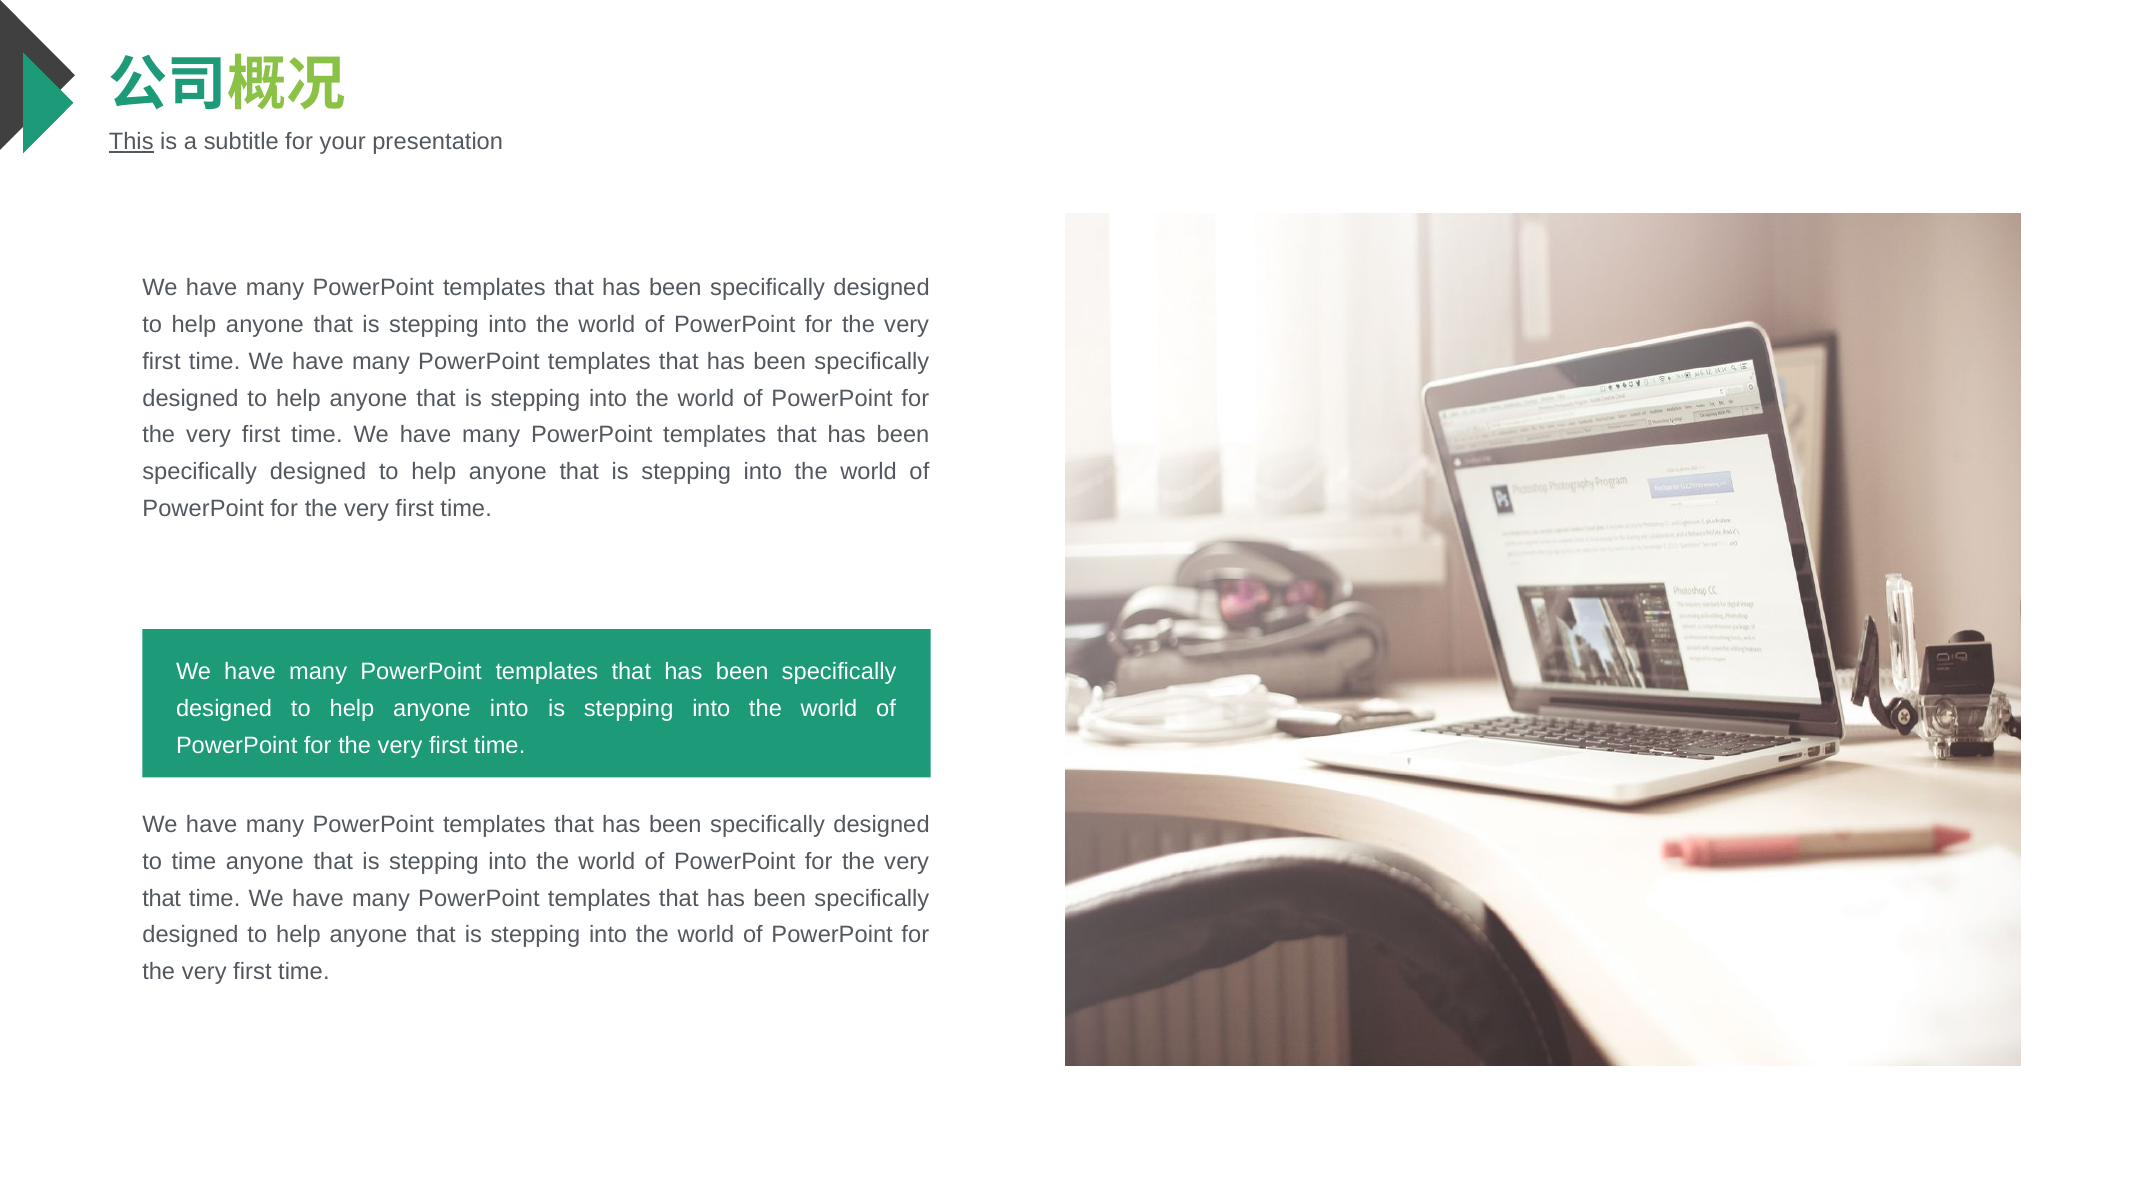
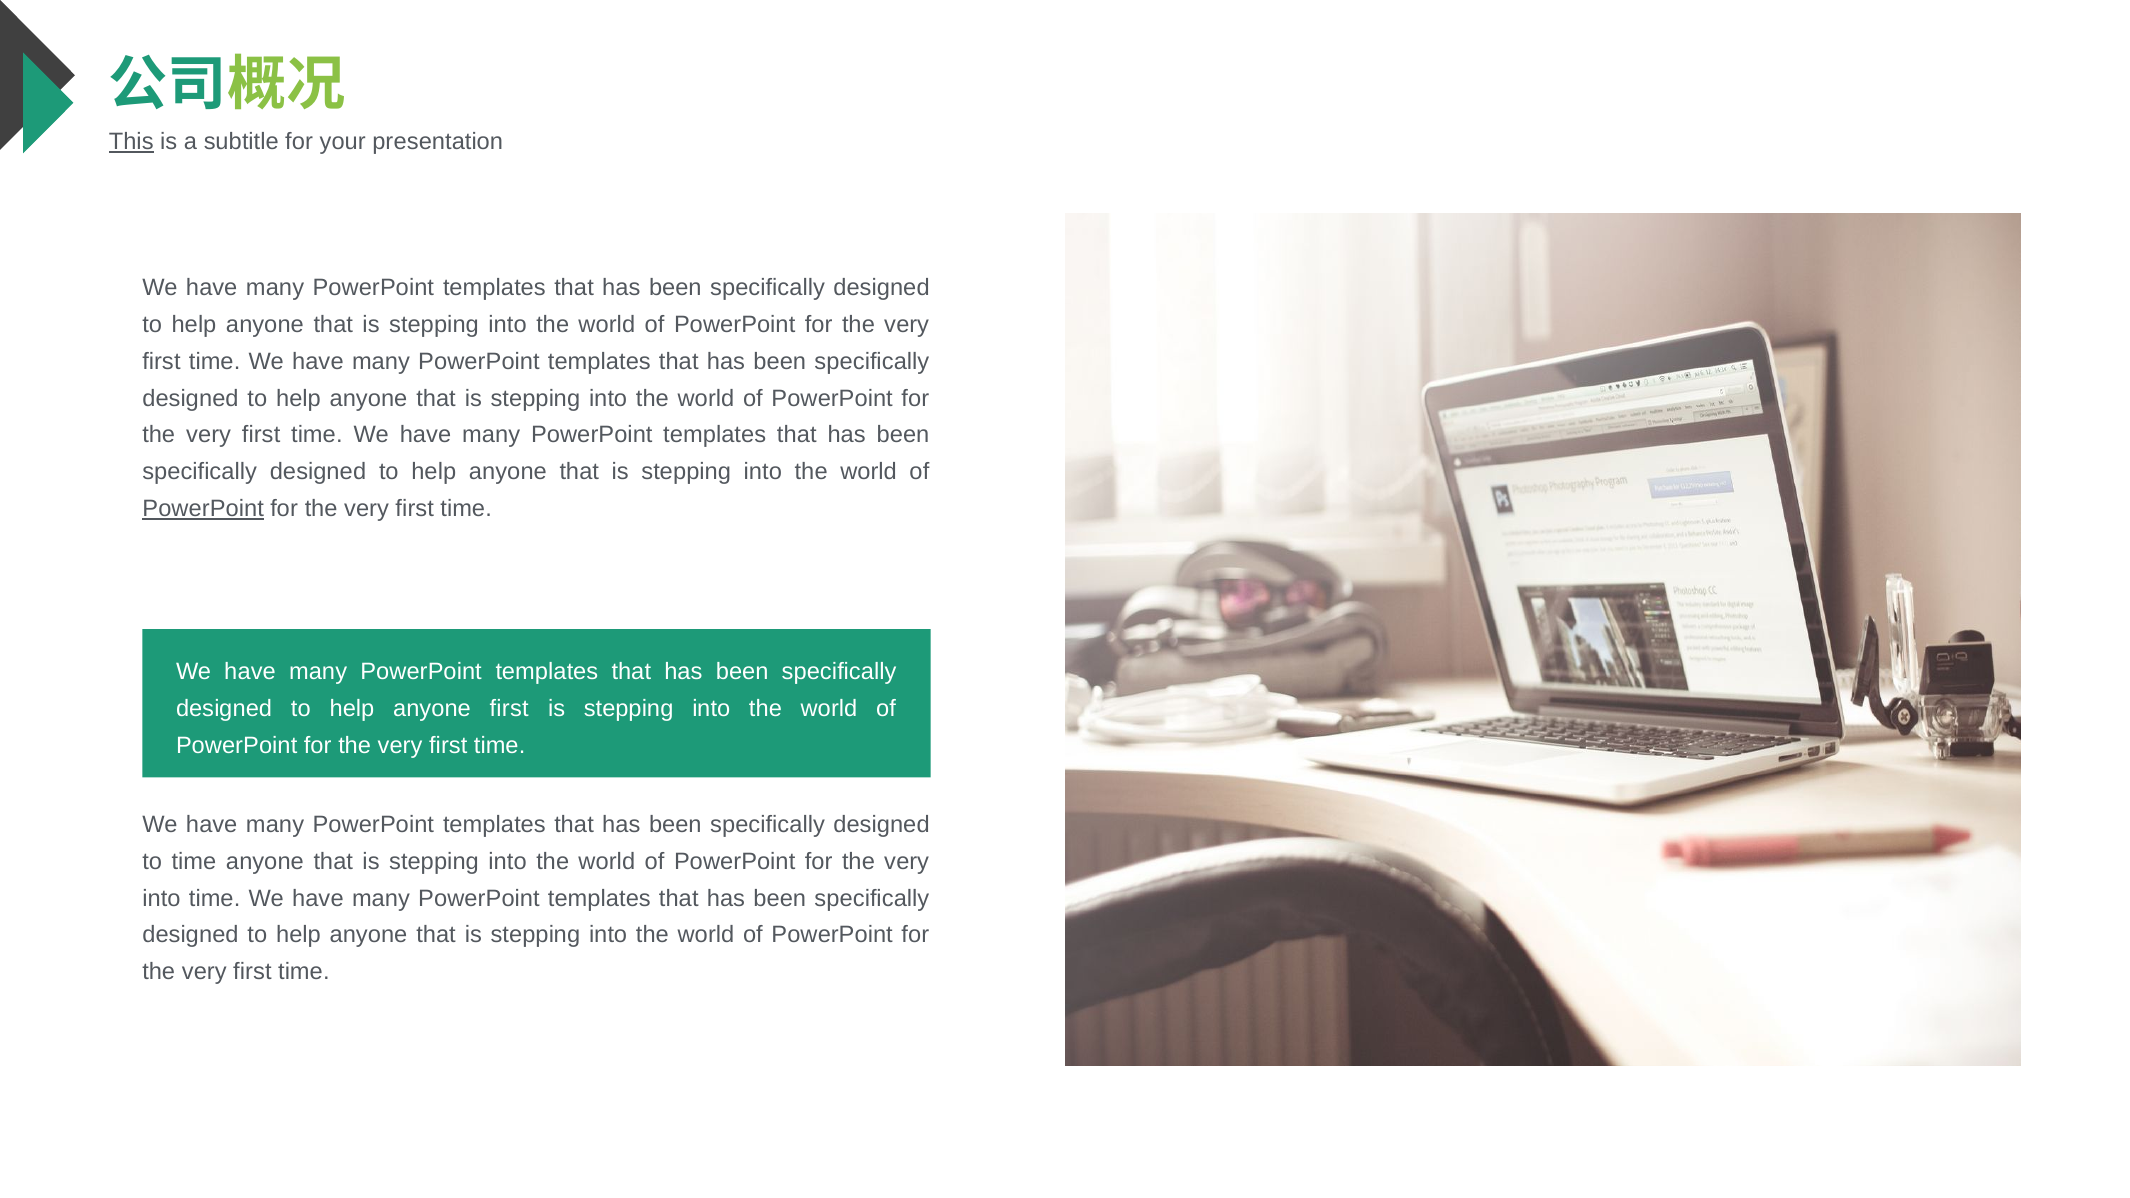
PowerPoint underline: none -> present (203, 509)
anyone into: into -> first (509, 708)
that: that -> into (162, 898)
